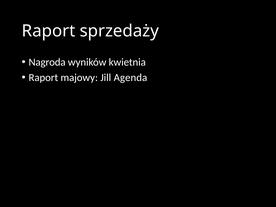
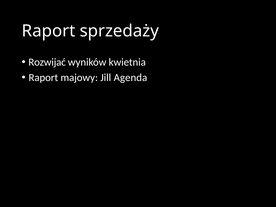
Nagroda: Nagroda -> Rozwijać (47, 62)
